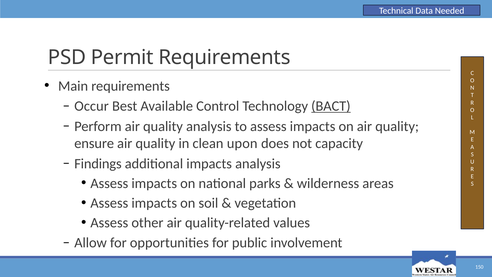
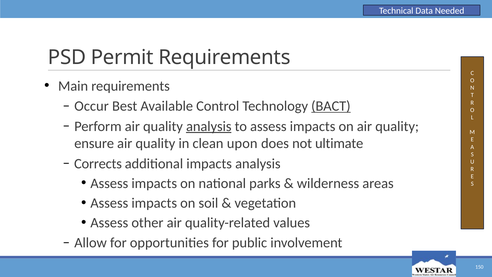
analysis underline: none -> present (209, 126)
capacity: capacity -> ultimate (339, 143)
Findings: Findings -> Corrects (98, 163)
